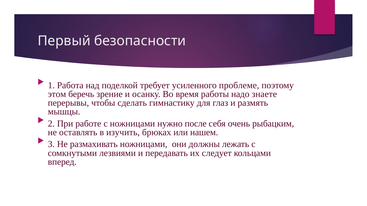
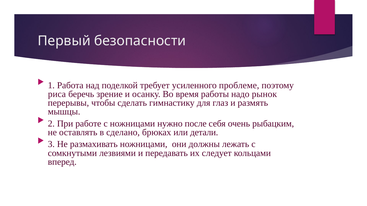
этом: этом -> риса (57, 94)
знаете: знаете -> рынок (264, 94)
изучить: изучить -> сделано (123, 133)
нашем: нашем -> детали (204, 133)
